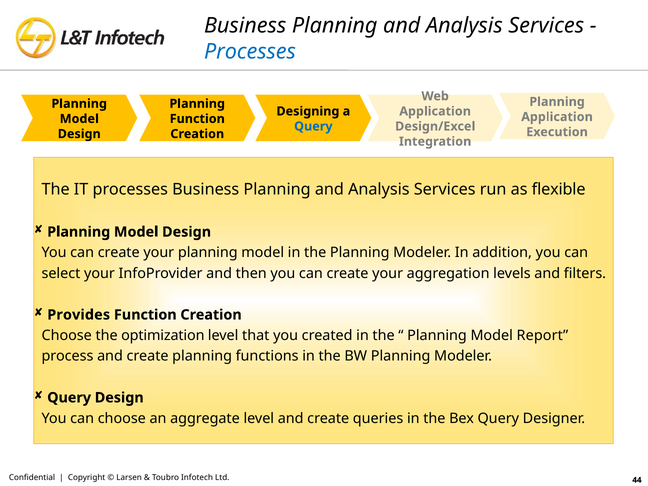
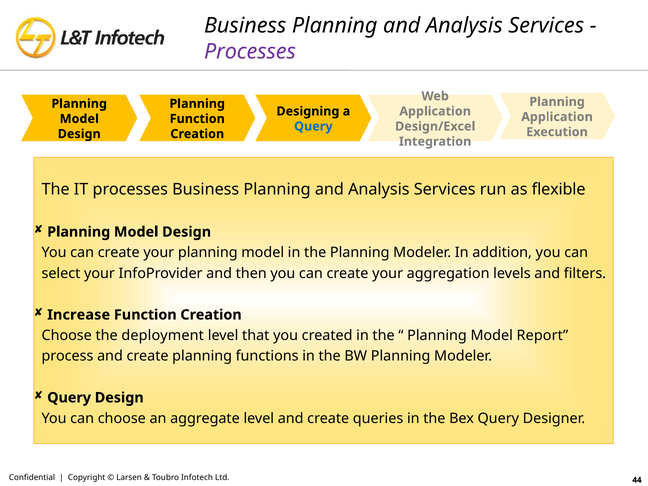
Processes colour: blue -> purple (250, 52)
Provides: Provides -> Increase (79, 315)
optimization: optimization -> deployment (163, 336)
